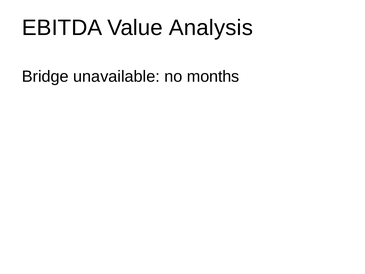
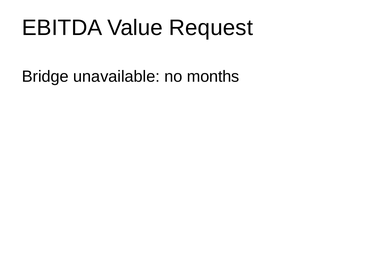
Analysis: Analysis -> Request (211, 28)
